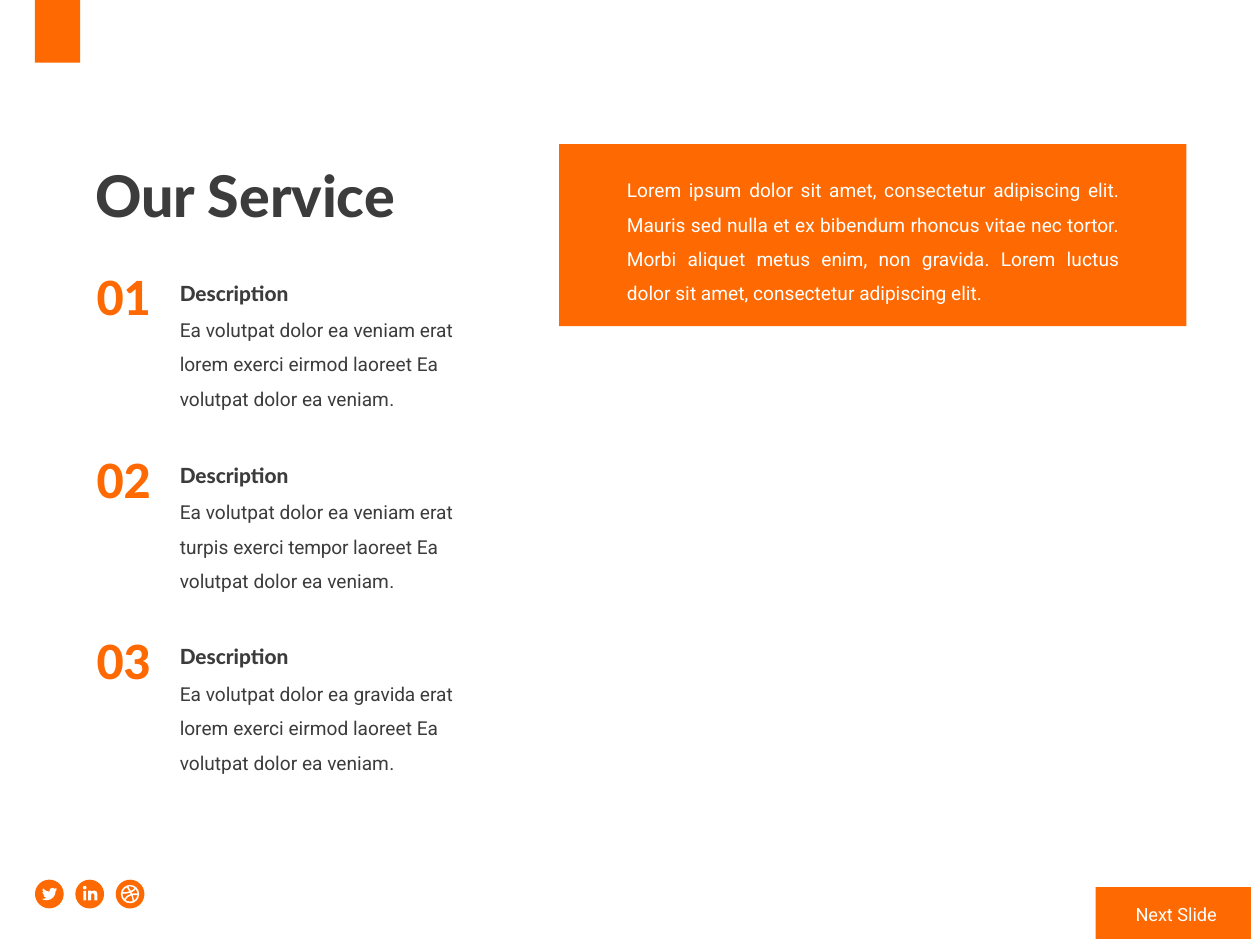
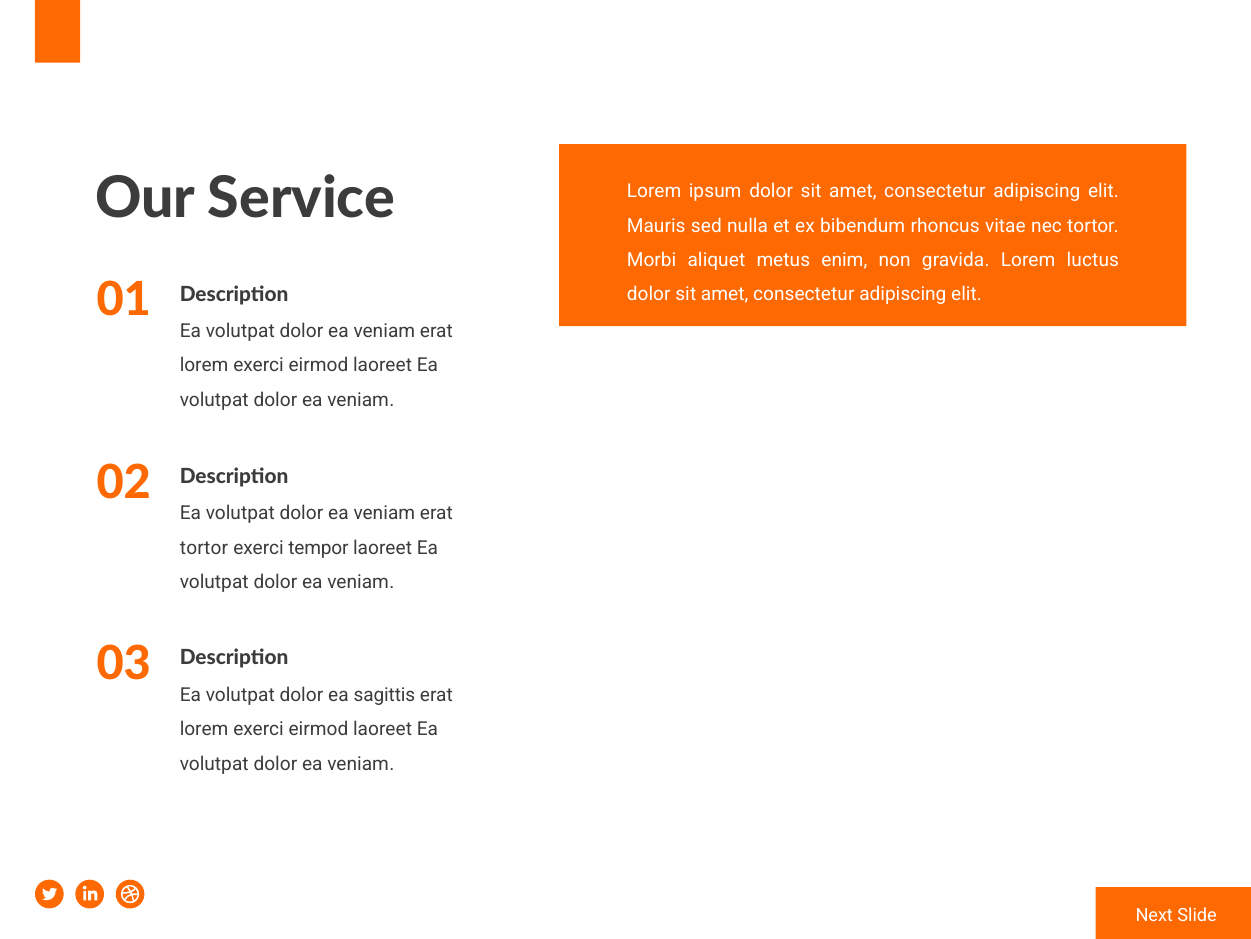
turpis: turpis -> tortor (204, 548)
ea gravida: gravida -> sagittis (384, 694)
